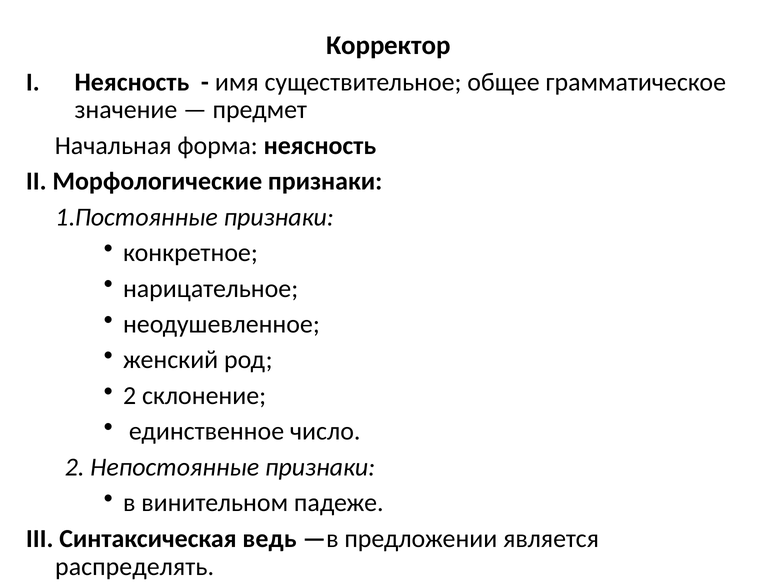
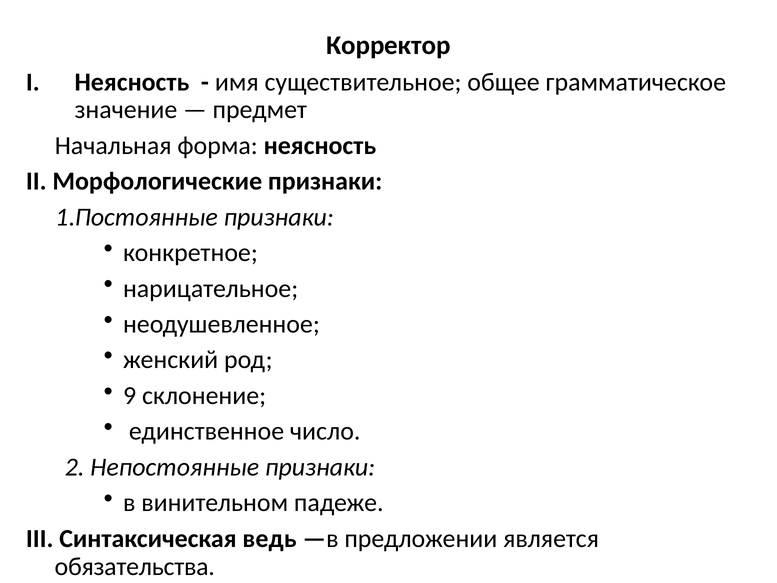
2: 2 -> 9 (130, 395)
распределять: распределять -> обязательства (135, 566)
